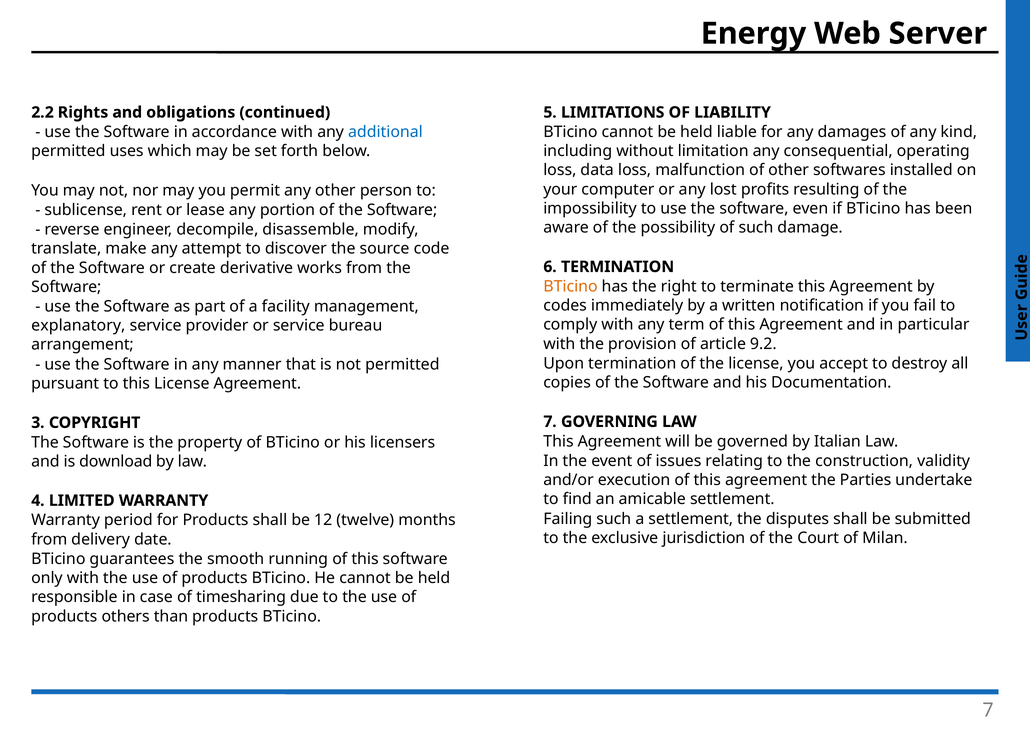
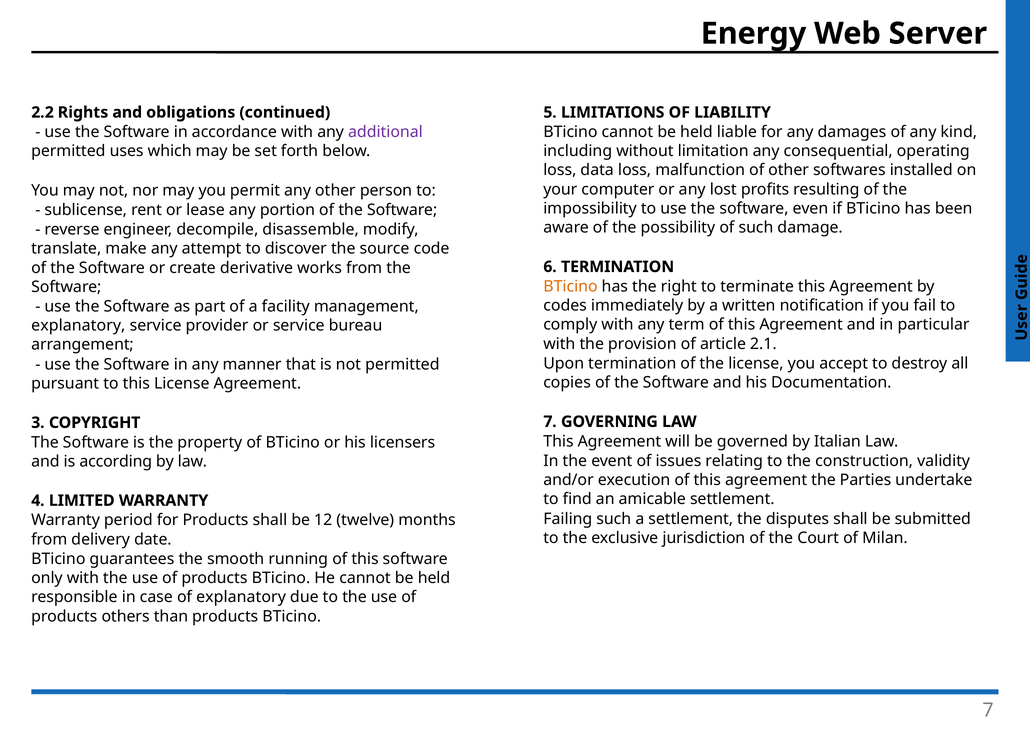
additional colour: blue -> purple (385, 132)
9.2: 9.2 -> 2.1 (763, 344)
download: download -> according (116, 462)
of timesharing: timesharing -> explanatory (241, 598)
